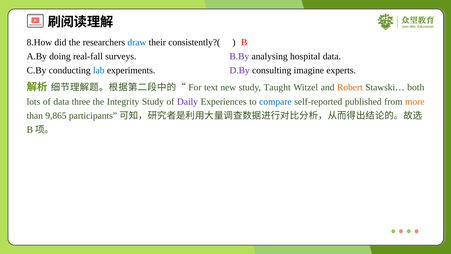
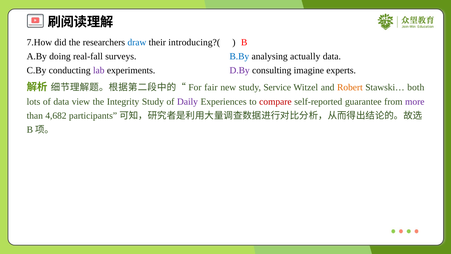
8.How: 8.How -> 7.How (39, 42)
consistently?(: consistently?( -> introducing?( (194, 42)
B.By colour: purple -> blue (239, 56)
hospital: hospital -> actually (305, 56)
lab colour: blue -> purple (99, 70)
text: text -> fair (211, 87)
Taught: Taught -> Service (277, 87)
three: three -> view (81, 101)
compare colour: blue -> red (275, 101)
published: published -> guarantee (363, 101)
more colour: orange -> purple (415, 101)
9,865: 9,865 -> 4,682 (56, 116)
